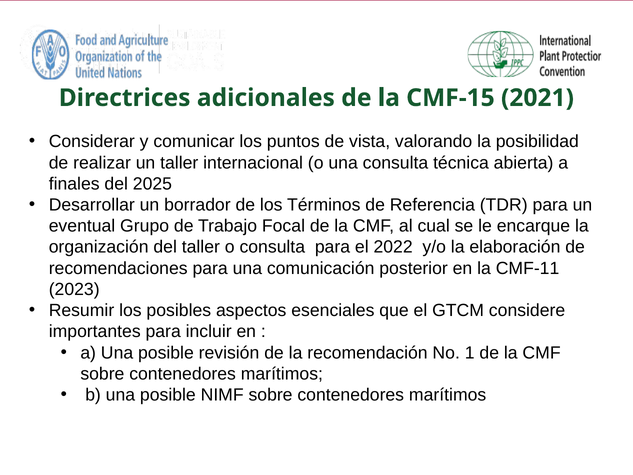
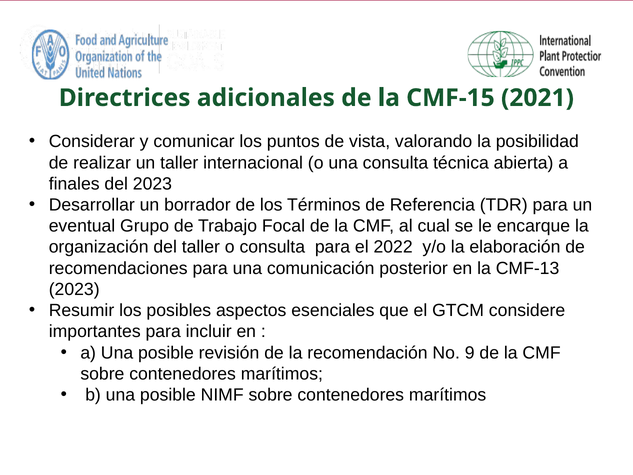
del 2025: 2025 -> 2023 (152, 184)
CMF-11: CMF-11 -> CMF-13 (528, 268)
1: 1 -> 9 (470, 353)
